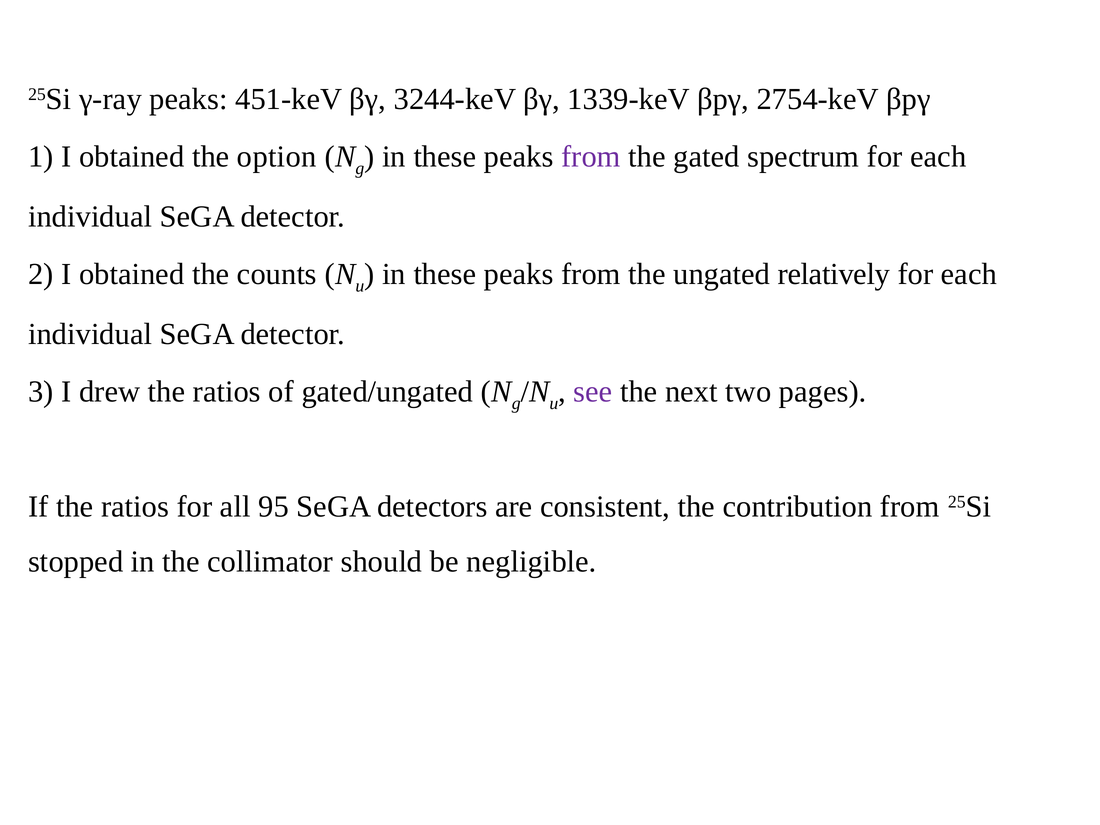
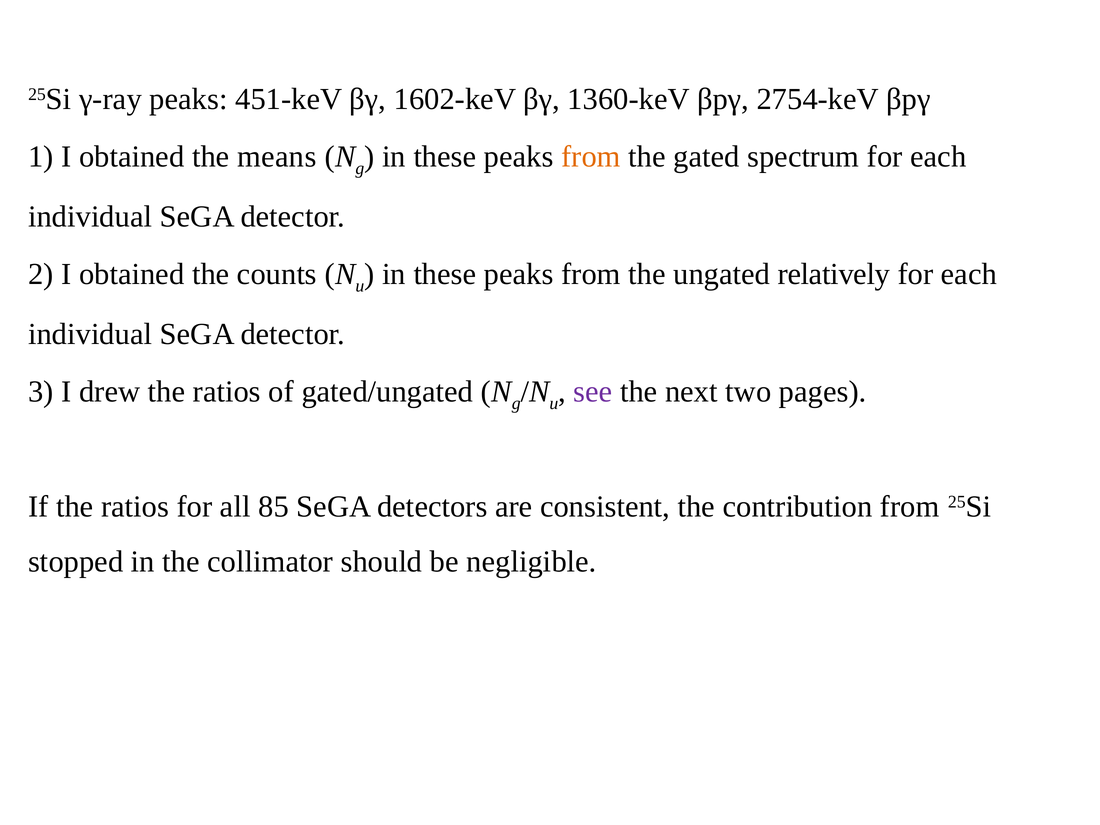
3244-keV: 3244-keV -> 1602-keV (455, 99)
1339-keV: 1339-keV -> 1360-keV (629, 99)
option: option -> means (277, 157)
from colour: purple -> orange (591, 157)
95: 95 -> 85 (274, 507)
